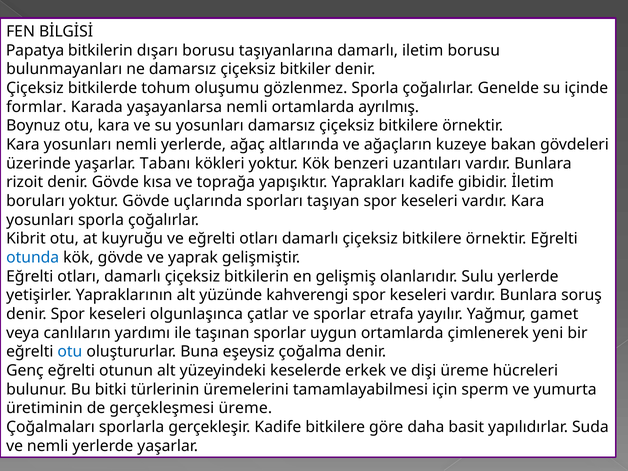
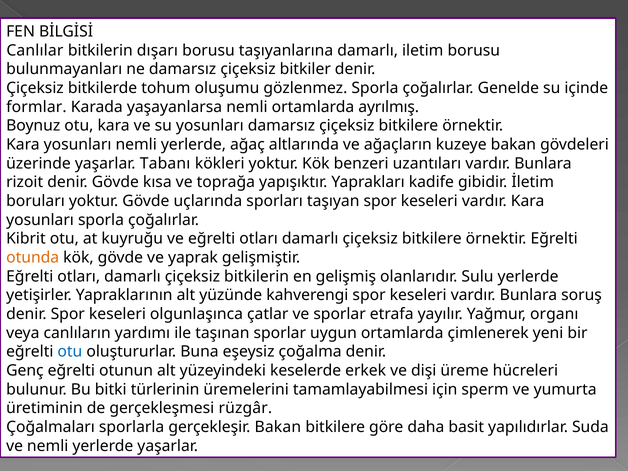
Papatya: Papatya -> Canlılar (35, 50)
otunda colour: blue -> orange (33, 258)
gamet: gamet -> organı (554, 314)
gerçekleşmesi üreme: üreme -> rüzgâr (245, 408)
gerçekleşir Kadife: Kadife -> Bakan (278, 427)
